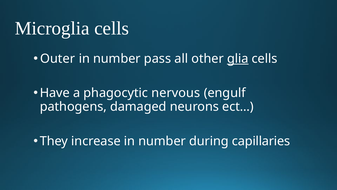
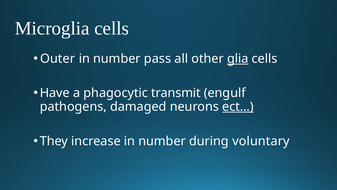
nervous: nervous -> transmit (176, 93)
ect… underline: none -> present (238, 106)
capillaries: capillaries -> voluntary (261, 141)
